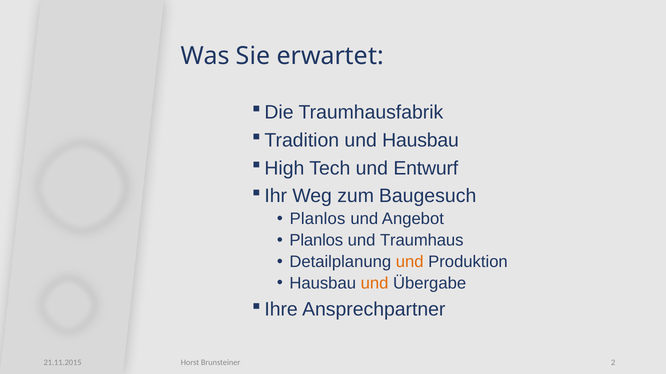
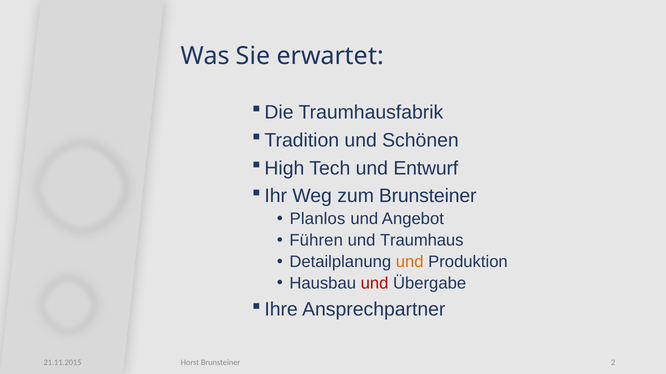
und Hausbau: Hausbau -> Schönen (420, 141)
zum Baugesuch: Baugesuch -> Brunsteiner (428, 196)
Planlos: Planlos -> Führen (316, 241)
und colour: orange -> red (375, 284)
